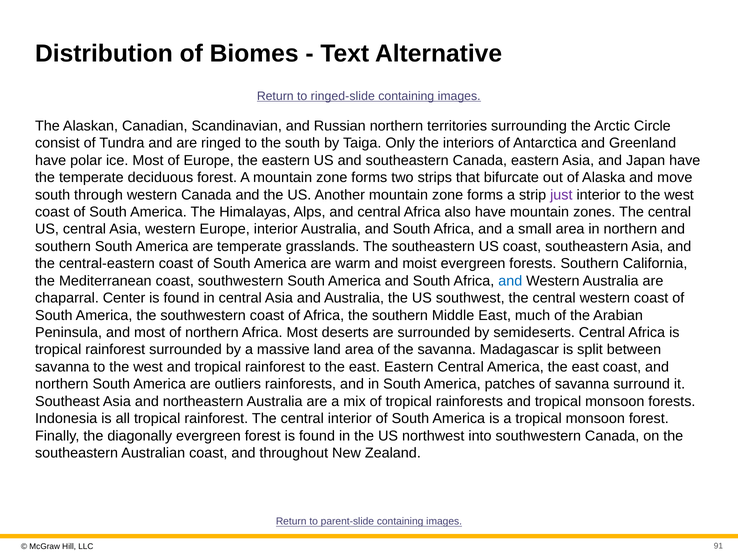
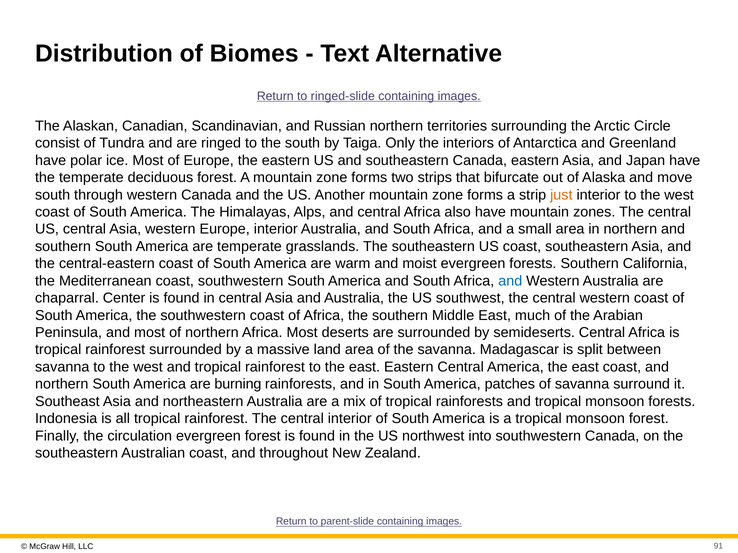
just colour: purple -> orange (561, 195)
outliers: outliers -> burning (238, 385)
diagonally: diagonally -> circulation (140, 436)
